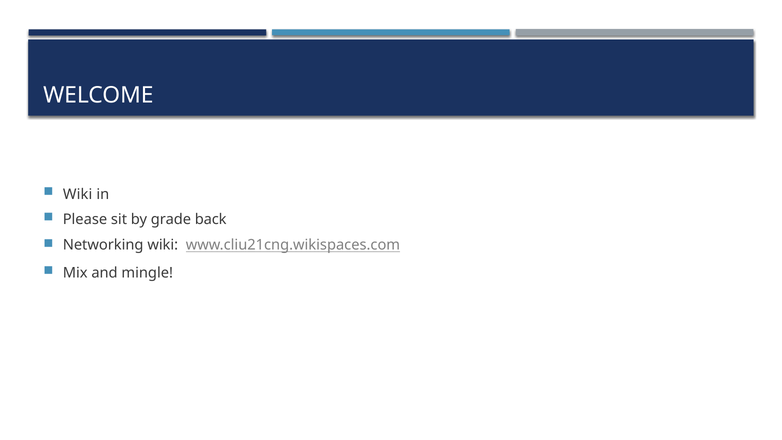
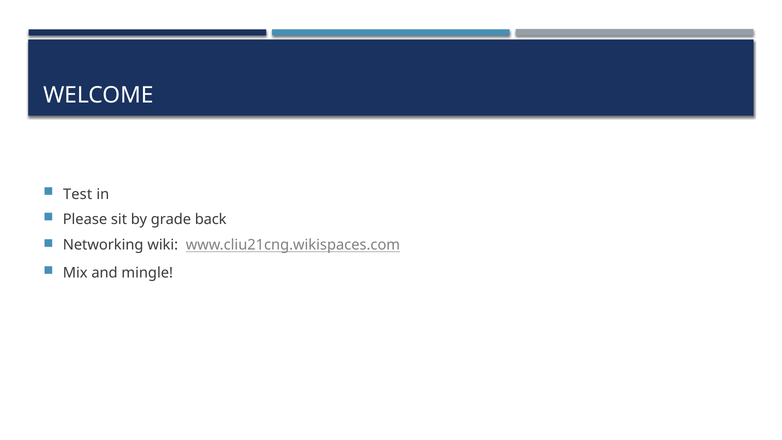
Wiki: Wiki -> Test (78, 194)
